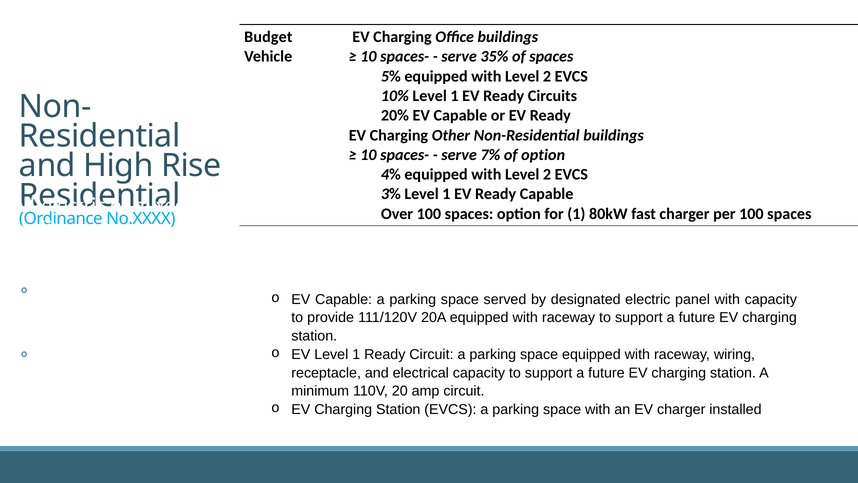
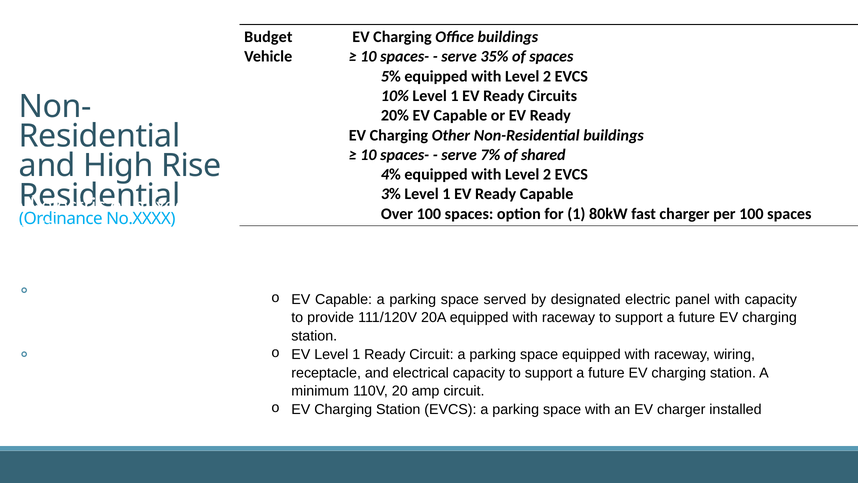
of option: option -> shared (543, 155)
